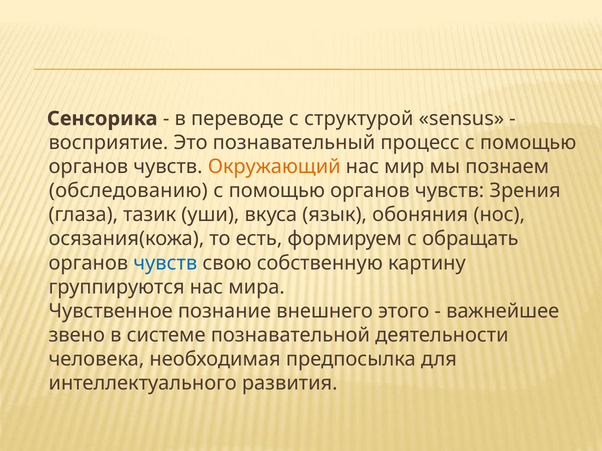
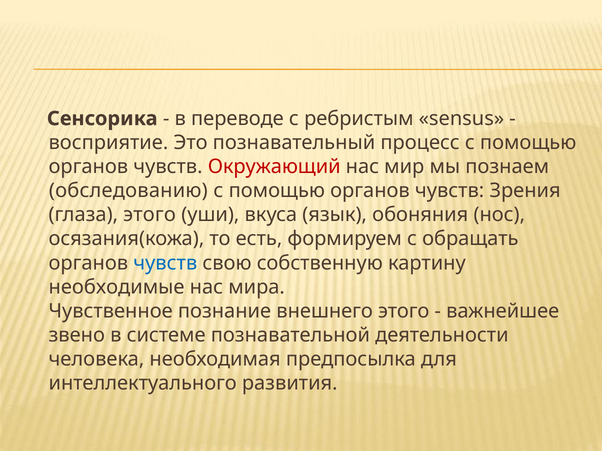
структурой: структурой -> ребристым (359, 119)
Окружающий colour: orange -> red (274, 167)
глаза тазик: тазик -> этого (150, 215)
группируются: группируются -> необходимые (117, 287)
